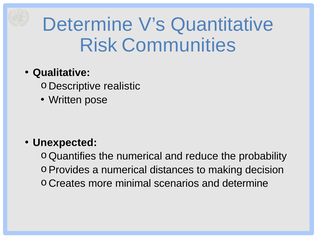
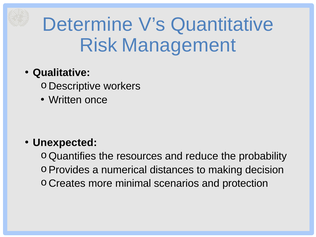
Communities: Communities -> Management (179, 45)
realistic: realistic -> workers (122, 86)
pose: pose -> once (96, 100)
the numerical: numerical -> resources (139, 156)
and determine: determine -> protection (245, 183)
